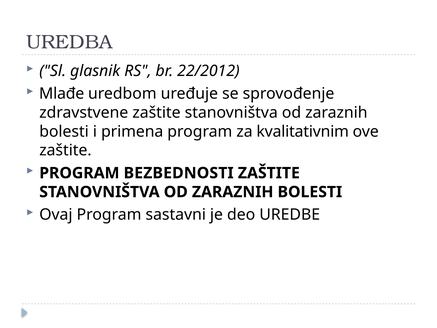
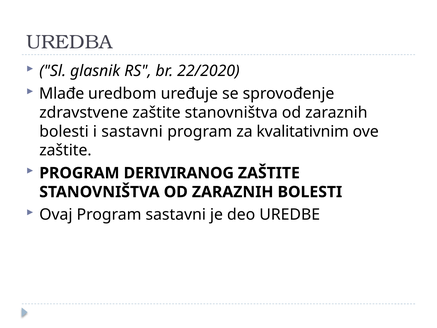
22/2012: 22/2012 -> 22/2020 (208, 71)
i primena: primena -> sastavni (132, 131)
BEZBEDNOSTI: BEZBEDNOSTI -> DERIVIRANOG (179, 173)
